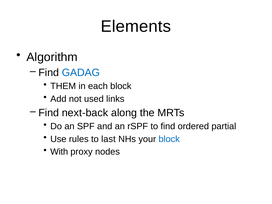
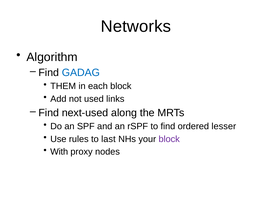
Elements: Elements -> Networks (136, 26)
next-back: next-back -> next-used (85, 113)
partial: partial -> lesser (224, 126)
block colour: blue -> purple (169, 139)
